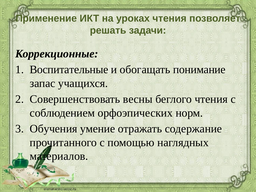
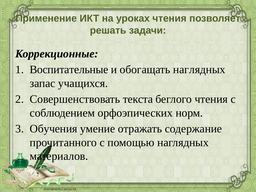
обогащать понимание: понимание -> наглядных (199, 70)
весны: весны -> текста (138, 99)
